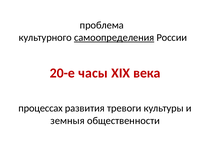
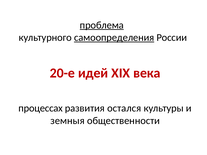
проблема underline: none -> present (102, 25)
часы: часы -> идей (93, 73)
тревоги: тревоги -> остался (124, 108)
